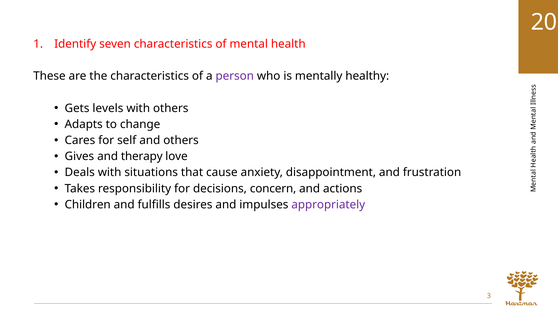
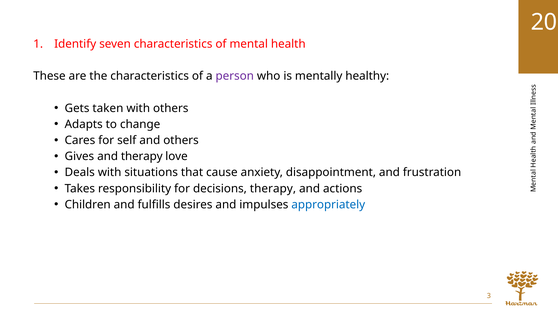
levels: levels -> taken (108, 108)
decisions concern: concern -> therapy (273, 188)
appropriately colour: purple -> blue (328, 204)
